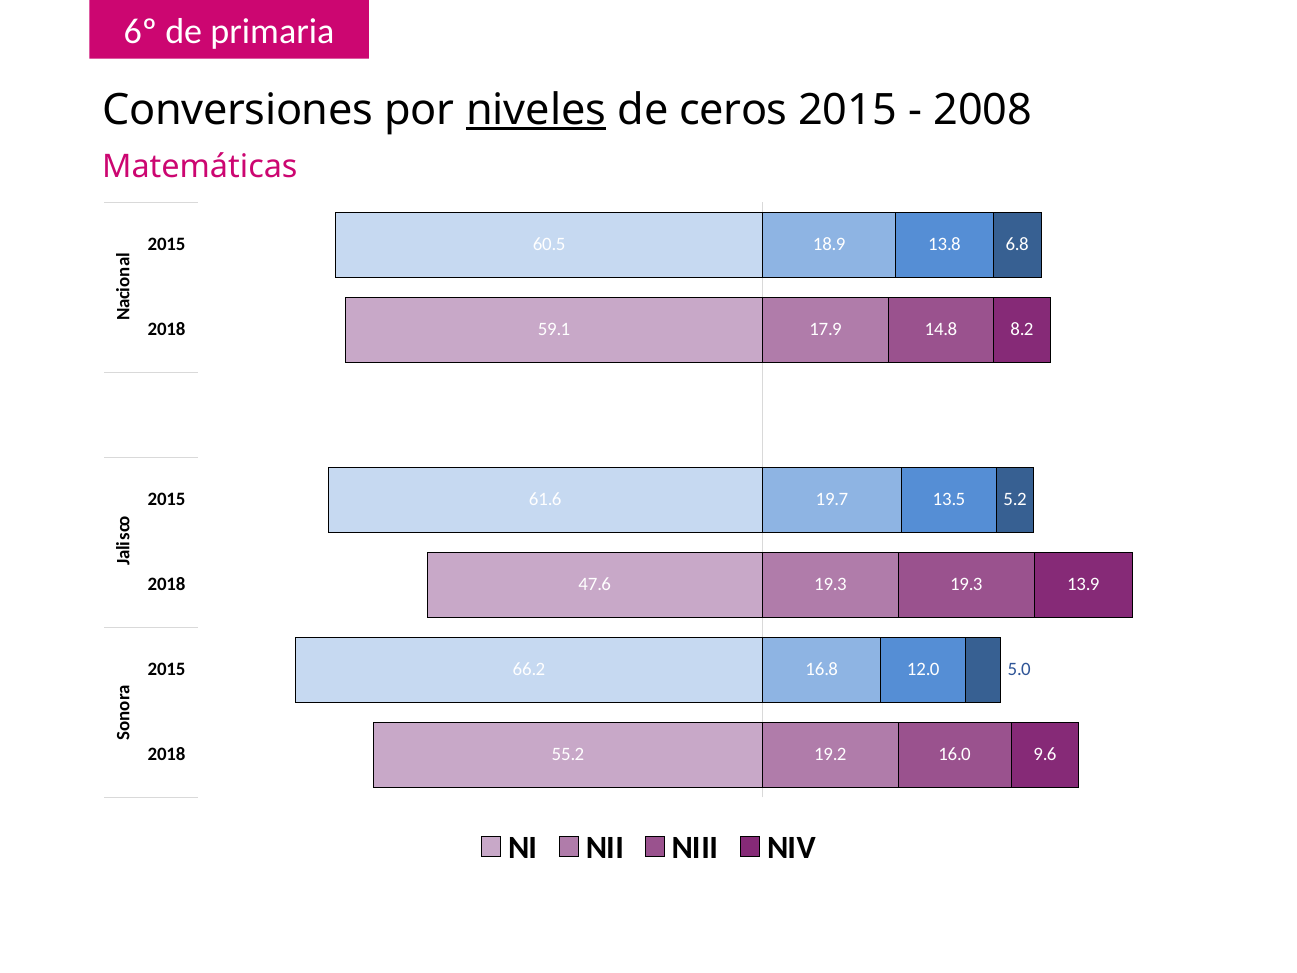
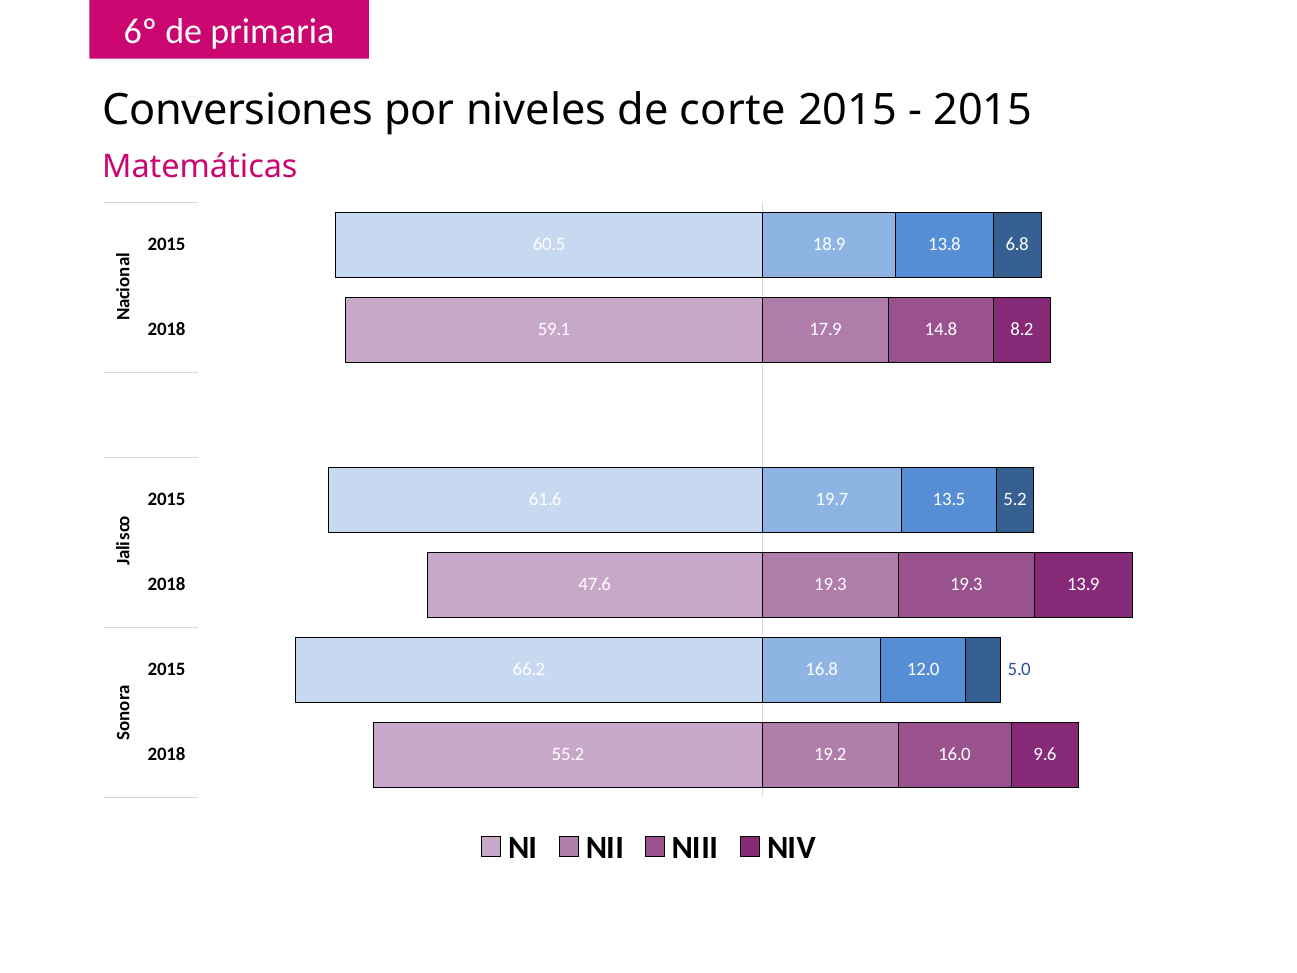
niveles underline: present -> none (536, 110)
ceros: ceros -> corte (733, 110)
2008: 2008 -> 2015 (983, 110)
